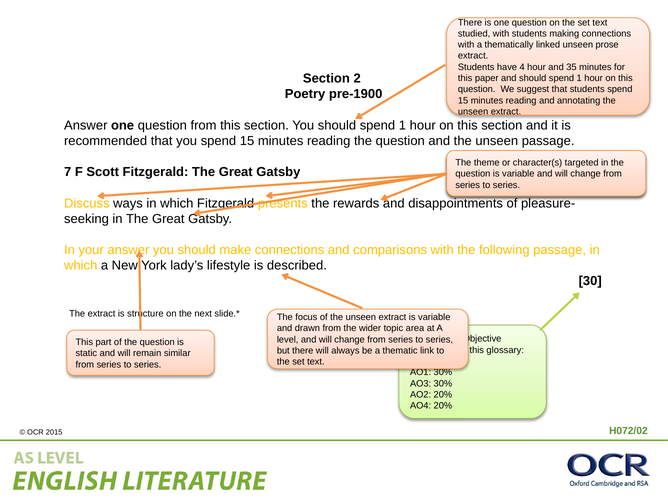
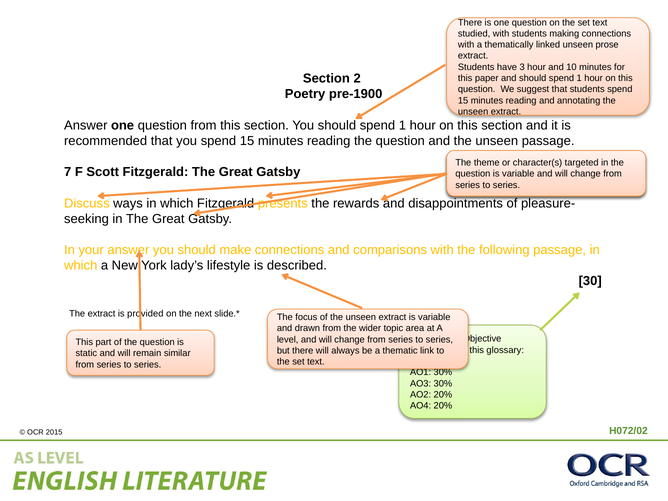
4: 4 -> 3 (522, 67)
35: 35 -> 10 (571, 67)
structure: structure -> provided (145, 314)
